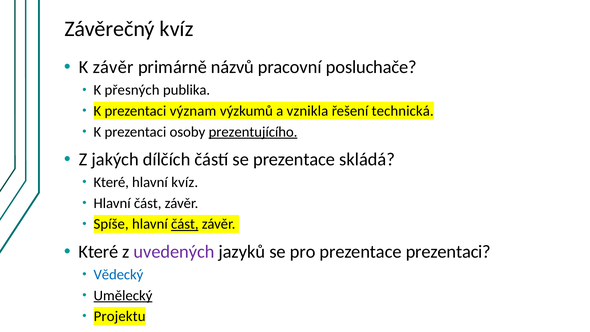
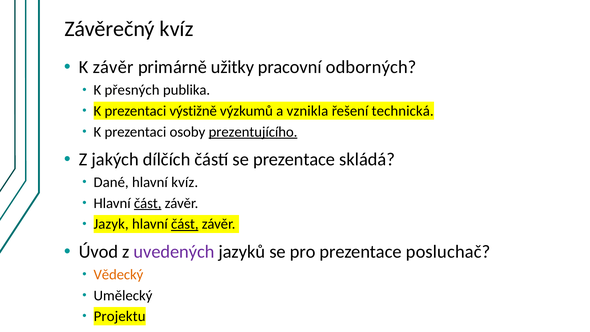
názvů: názvů -> užitky (232, 67)
posluchače: posluchače -> odborných (371, 67)
význam: význam -> výstižně (193, 111)
Které: Které -> Dané (111, 182)
část underline: none -> present (148, 203)
Spíše: Spíše -> Jazyk (111, 224)
Které: Které -> Úvod (98, 252)
prezentace prezentaci: prezentaci -> posluchač (448, 252)
Vědecký colour: blue -> orange (118, 275)
Umělecký underline: present -> none (123, 295)
